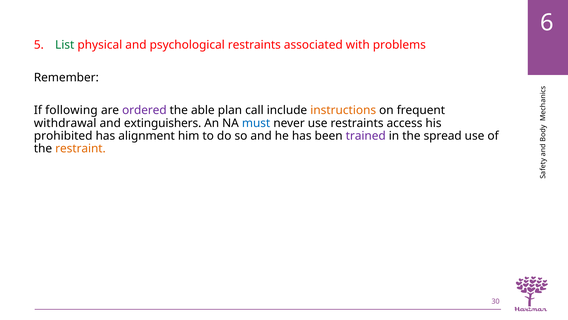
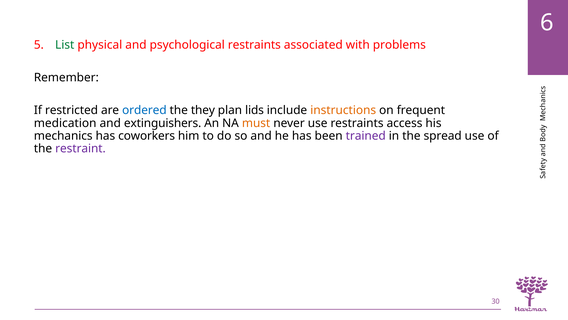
following: following -> restricted (72, 110)
ordered colour: purple -> blue (144, 110)
able: able -> they (203, 110)
call: call -> lids (255, 110)
withdrawal: withdrawal -> medication (65, 123)
must colour: blue -> orange (256, 123)
prohibited: prohibited -> mechanics (63, 136)
alignment: alignment -> coworkers (147, 136)
restraint colour: orange -> purple (80, 148)
